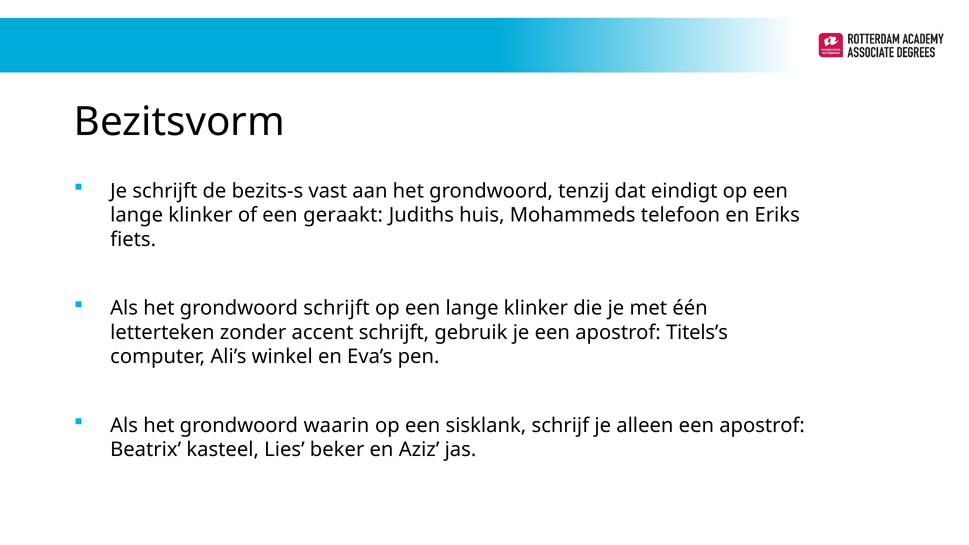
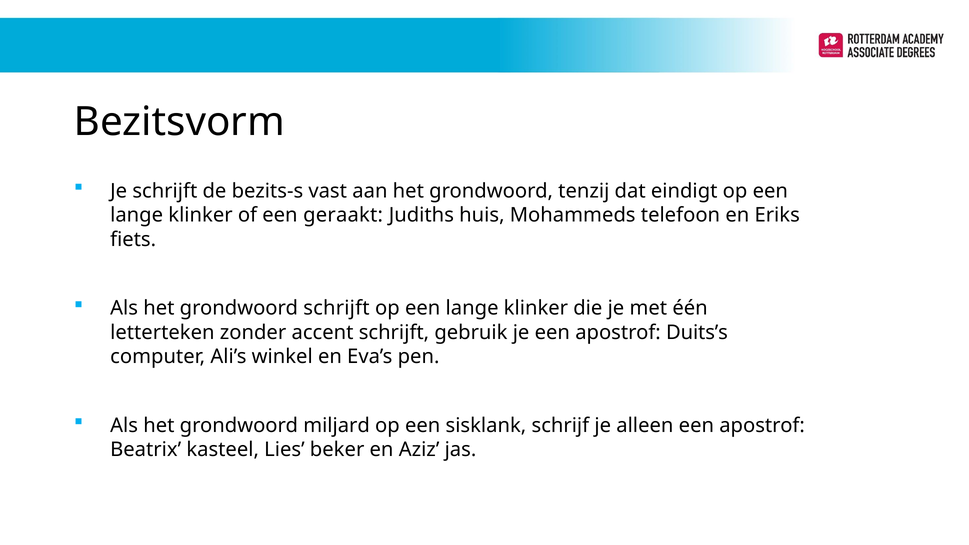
Titels’s: Titels’s -> Duits’s (697, 332)
waarin: waarin -> miljard (337, 425)
